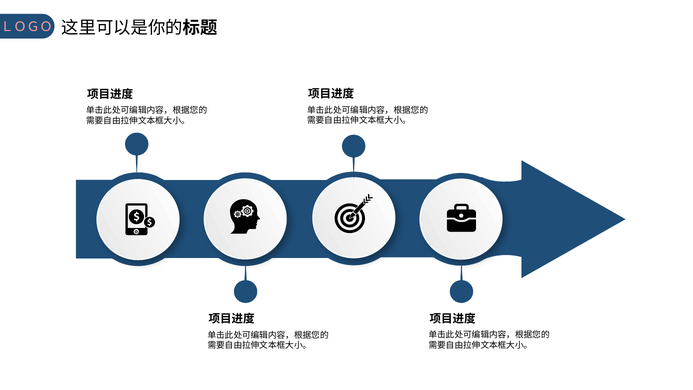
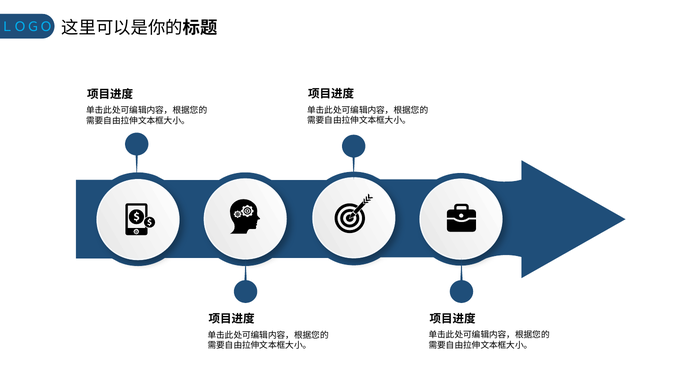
ＬＯＧＯ colour: pink -> light blue (27, 27)
